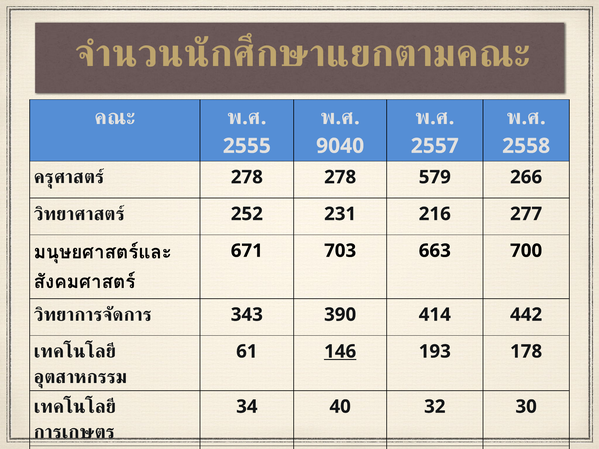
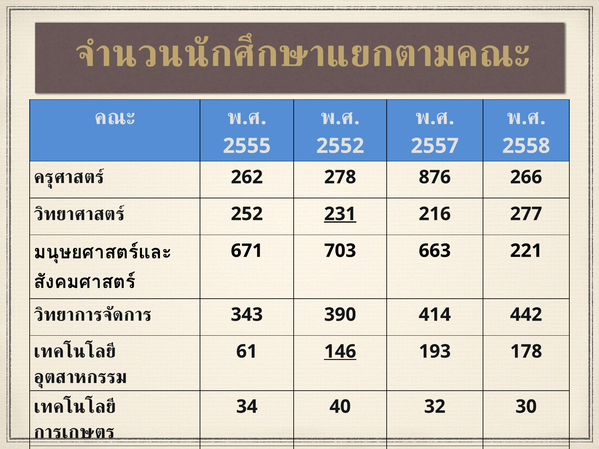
9040: 9040 -> 2552 (340, 146)
278: 278 -> 262 (247, 177)
579: 579 -> 876 (435, 177)
231 underline: none -> present (340, 214)
700: 700 -> 221 (526, 251)
